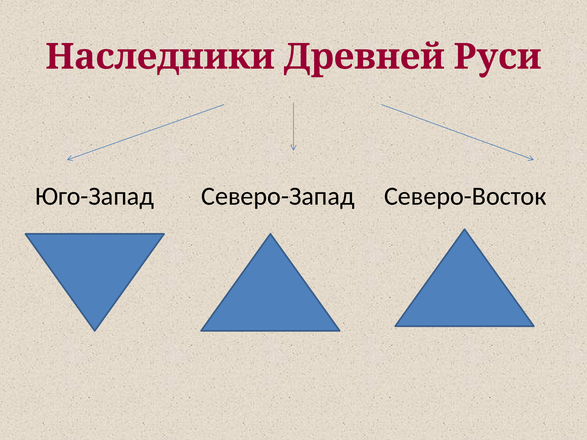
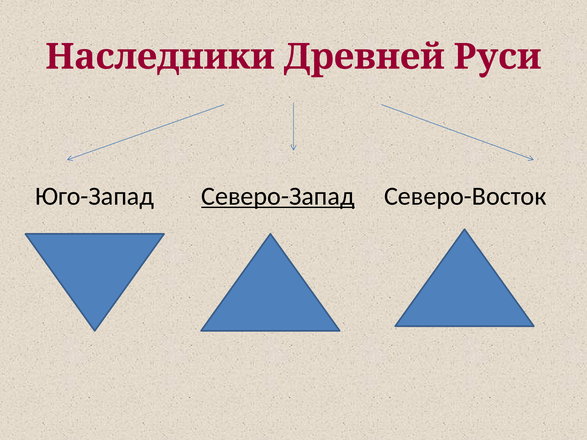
Северо-Запад underline: none -> present (278, 196)
